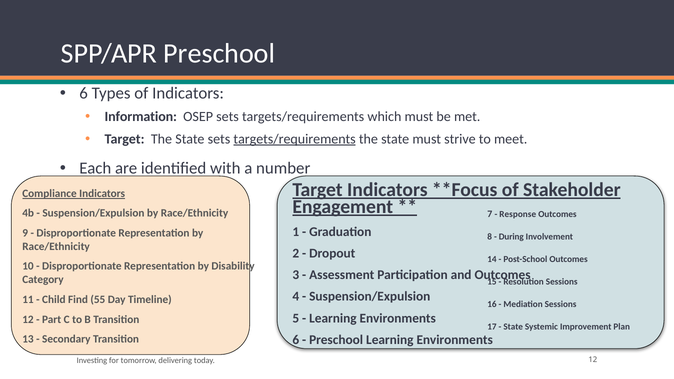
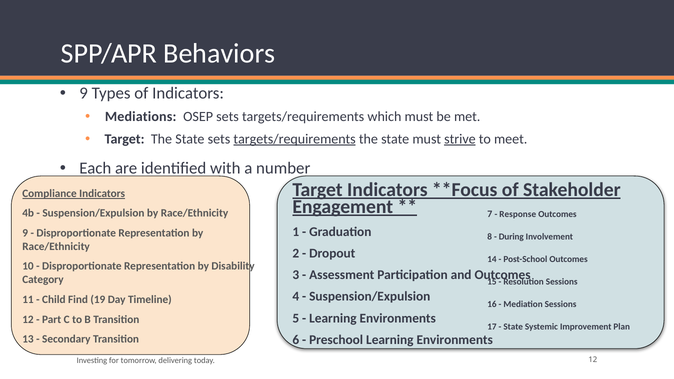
SPP/APR Preschool: Preschool -> Behaviors (219, 53)
6: 6 -> 9 (84, 93)
Information: Information -> Mediations (141, 117)
strive underline: none -> present (460, 139)
55: 55 -> 19 (98, 300)
